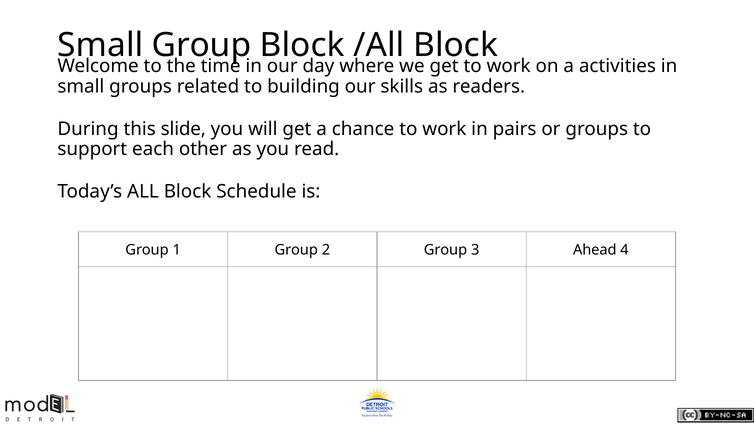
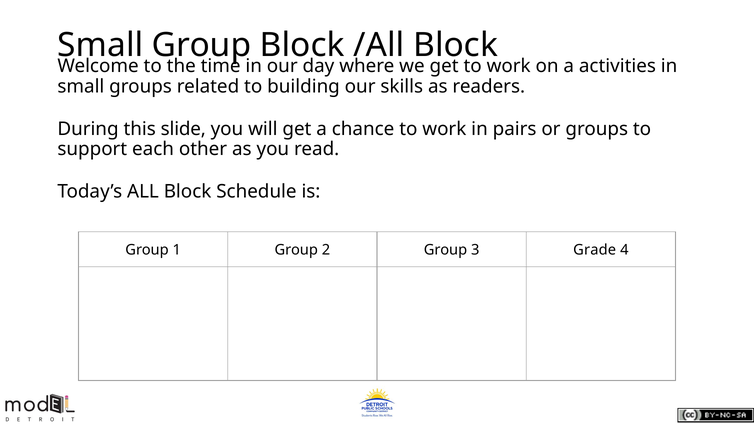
Ahead: Ahead -> Grade (595, 250)
